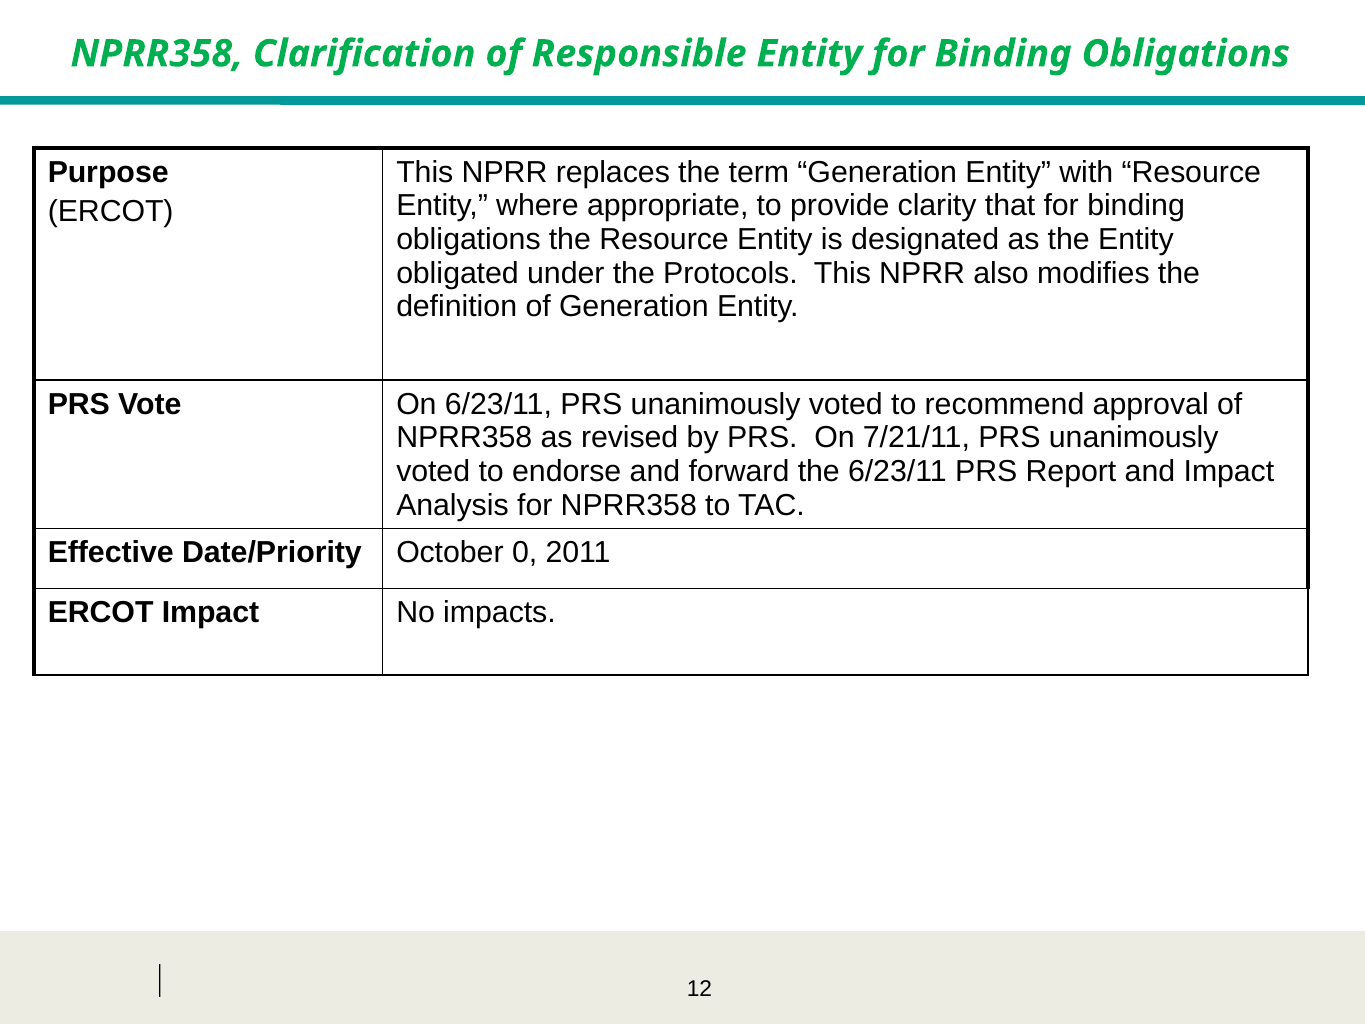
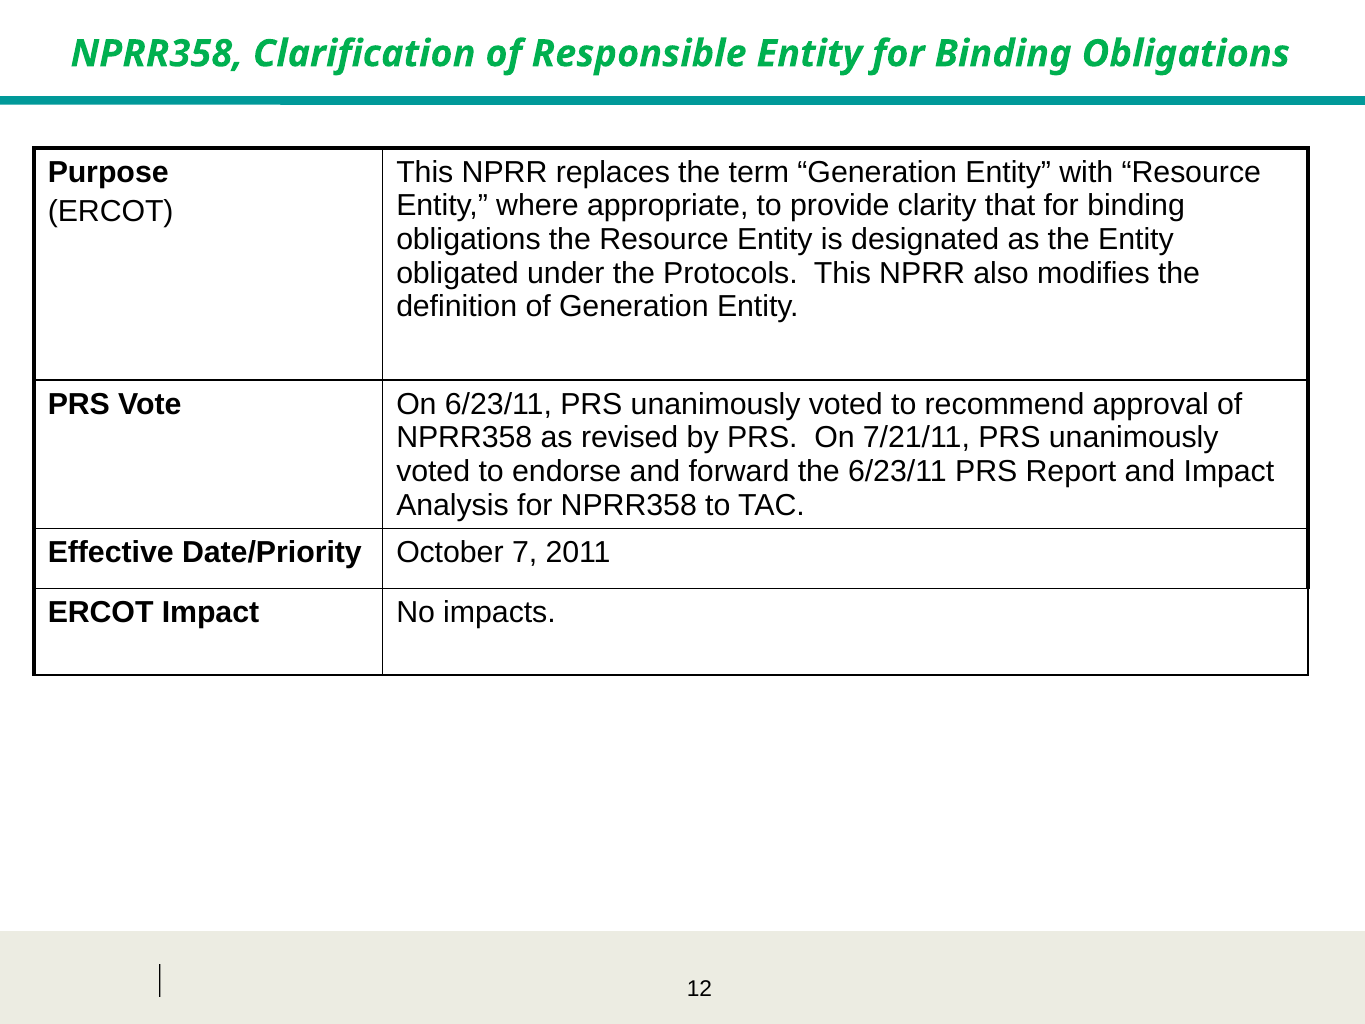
0: 0 -> 7 (525, 553)
